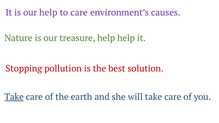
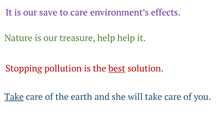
our help: help -> save (48, 13)
causes: causes -> effects (166, 13)
best underline: none -> present (117, 69)
